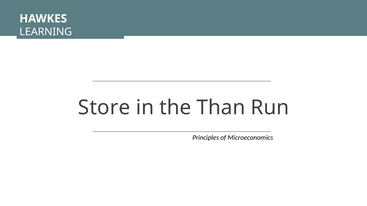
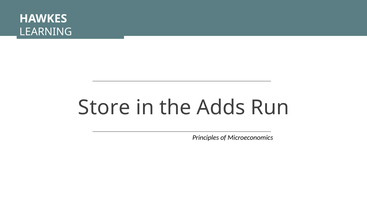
Than: Than -> Adds (221, 108)
